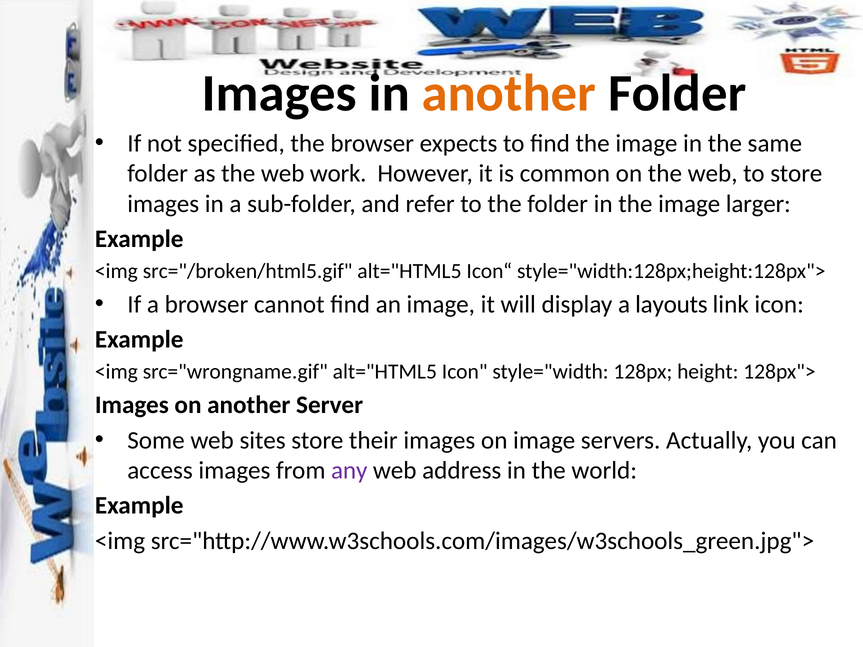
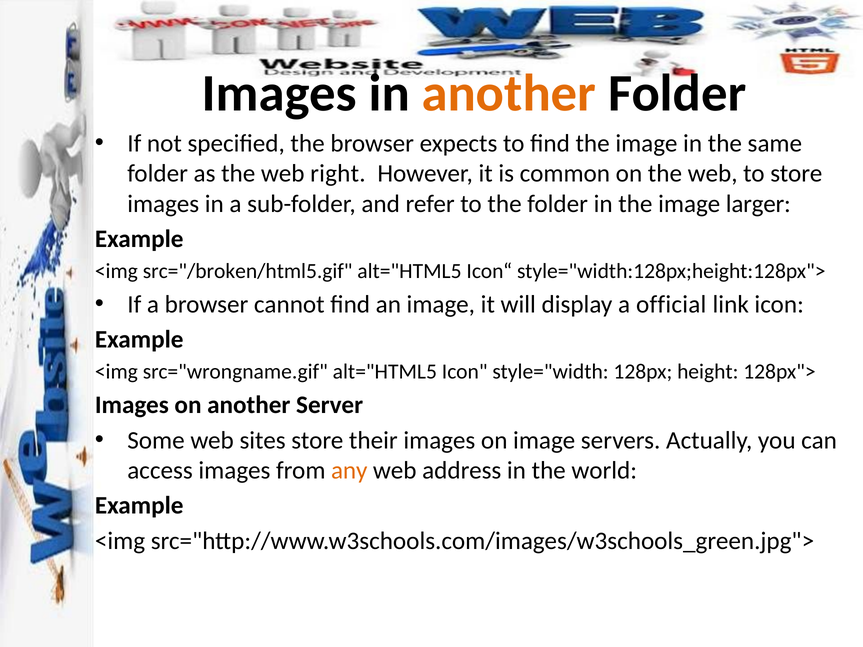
work: work -> right (338, 174)
layouts: layouts -> official (671, 305)
any colour: purple -> orange (349, 471)
